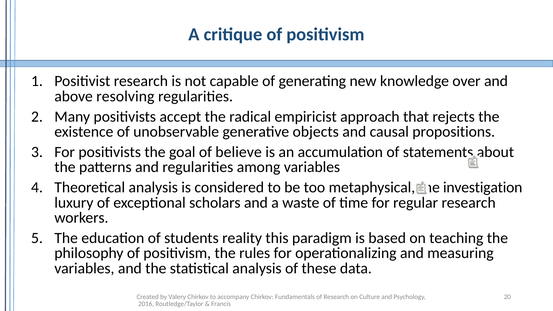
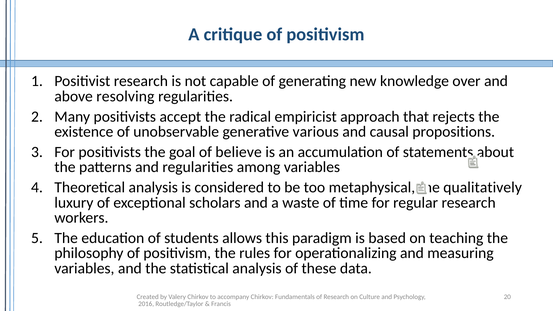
objects: objects -> various (316, 132)
investigation: investigation -> qualitatively (483, 187)
reality: reality -> allows (242, 238)
